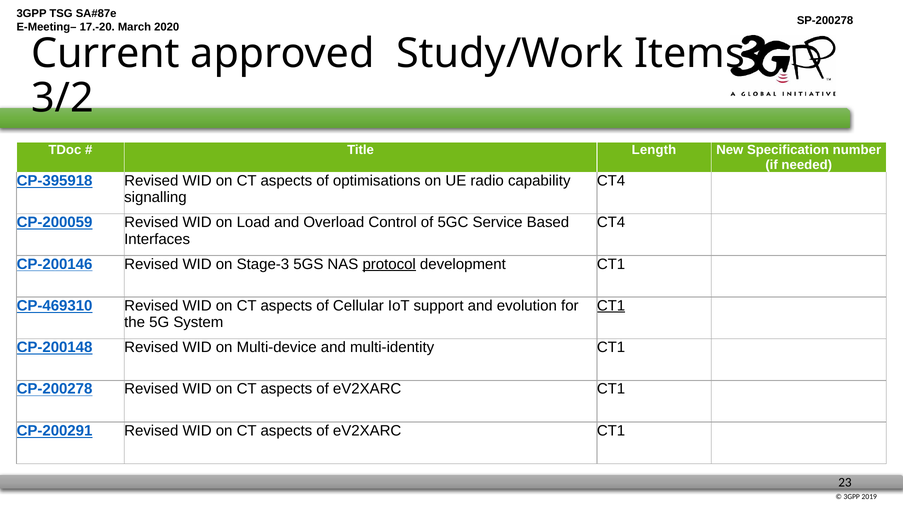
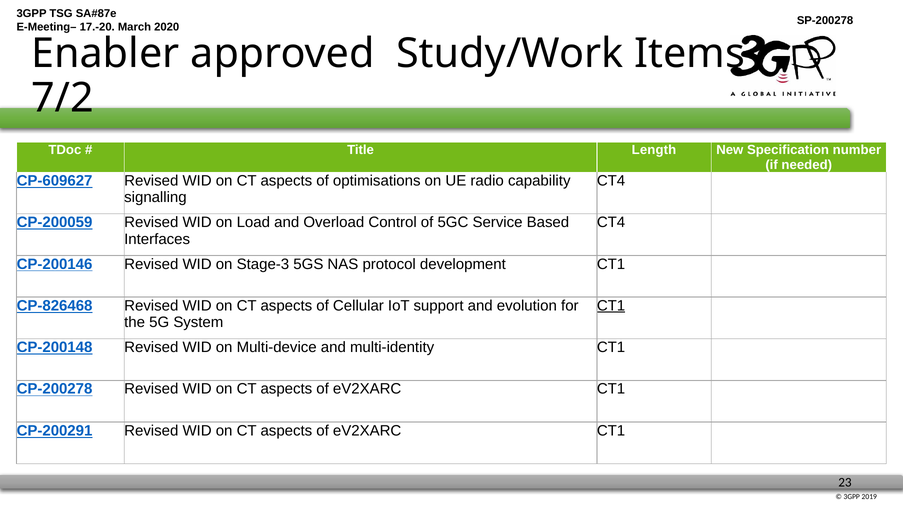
Current: Current -> Enabler (105, 54)
3/2: 3/2 -> 7/2 (62, 98)
CP-395918: CP-395918 -> CP-609627 (55, 181)
protocol underline: present -> none (389, 264)
CP-469310: CP-469310 -> CP-826468 (55, 306)
